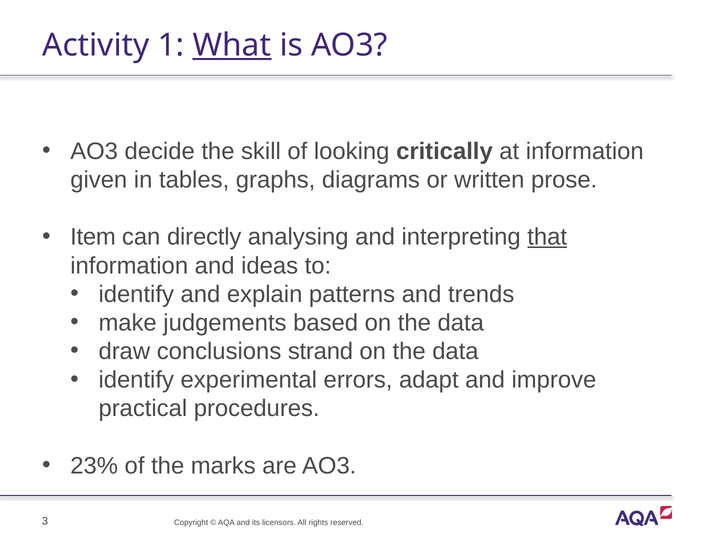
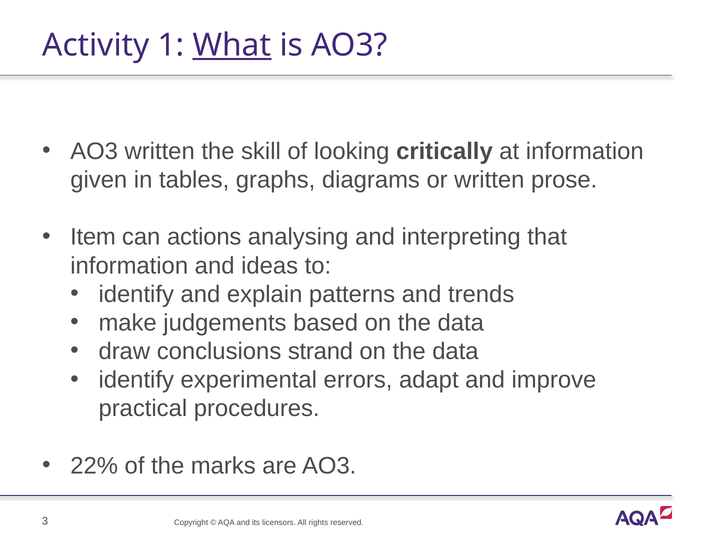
AO3 decide: decide -> written (160, 151)
directly: directly -> actions (204, 237)
that underline: present -> none (547, 237)
23%: 23% -> 22% (94, 466)
